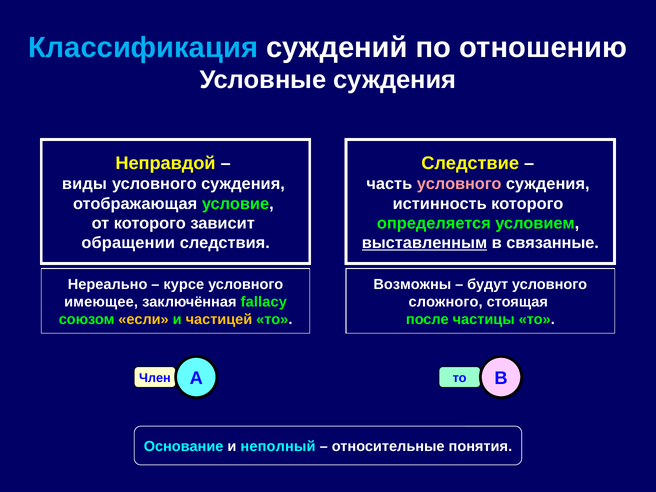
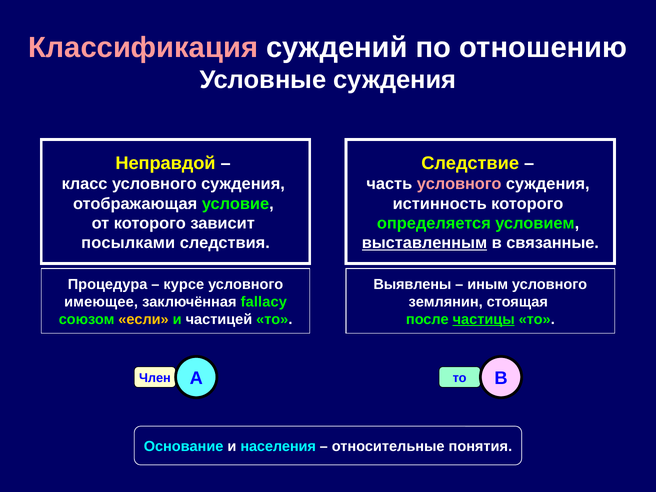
Классификация colour: light blue -> pink (143, 47)
виды: виды -> класс (85, 184)
обращении: обращении -> посылками (128, 243)
Нереально: Нереально -> Процедура (108, 284)
Возможны: Возможны -> Выявлены (412, 284)
будут: будут -> иным (488, 284)
сложного: сложного -> землянин (446, 302)
частицей colour: yellow -> white (219, 319)
частицы underline: none -> present (484, 319)
неполный: неполный -> населения (278, 447)
